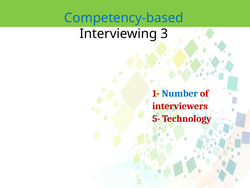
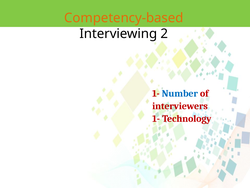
Competency-based colour: blue -> orange (124, 18)
3: 3 -> 2 (164, 34)
5-: 5- -> 1- (156, 118)
